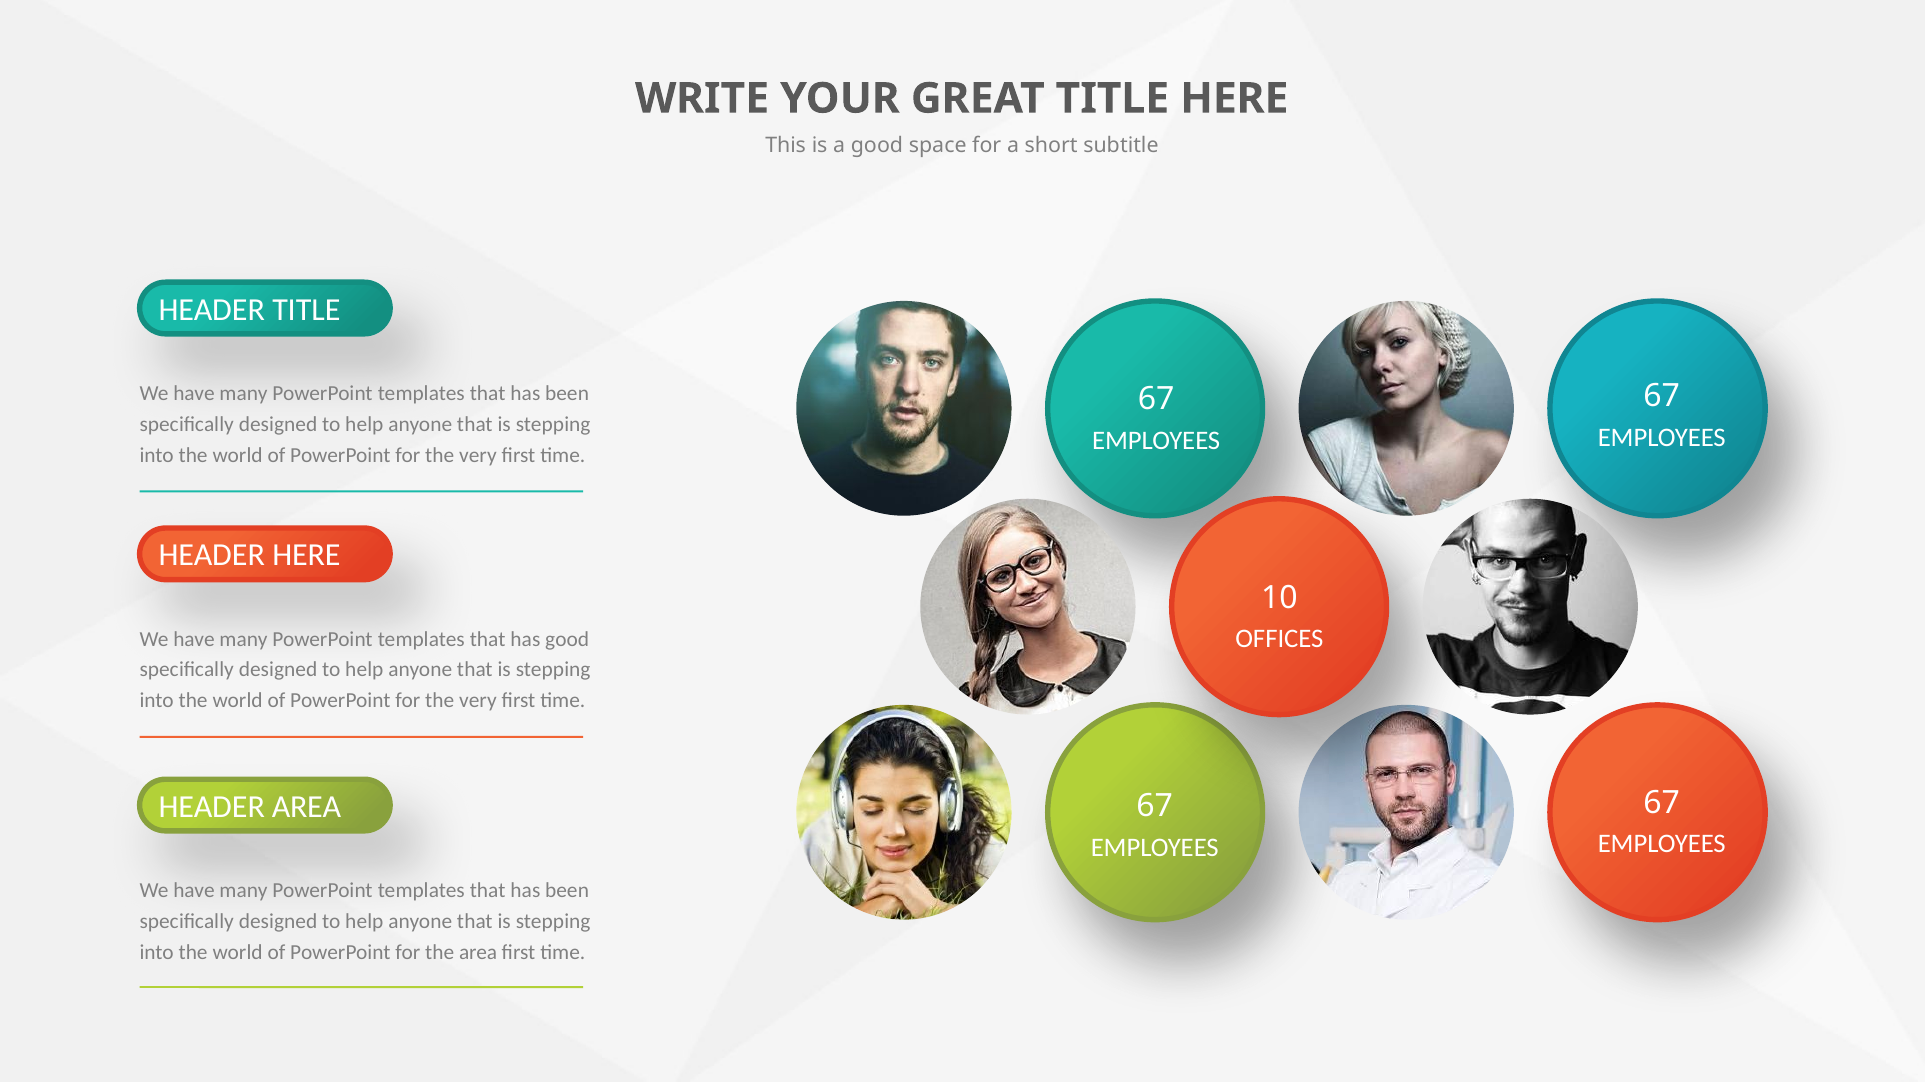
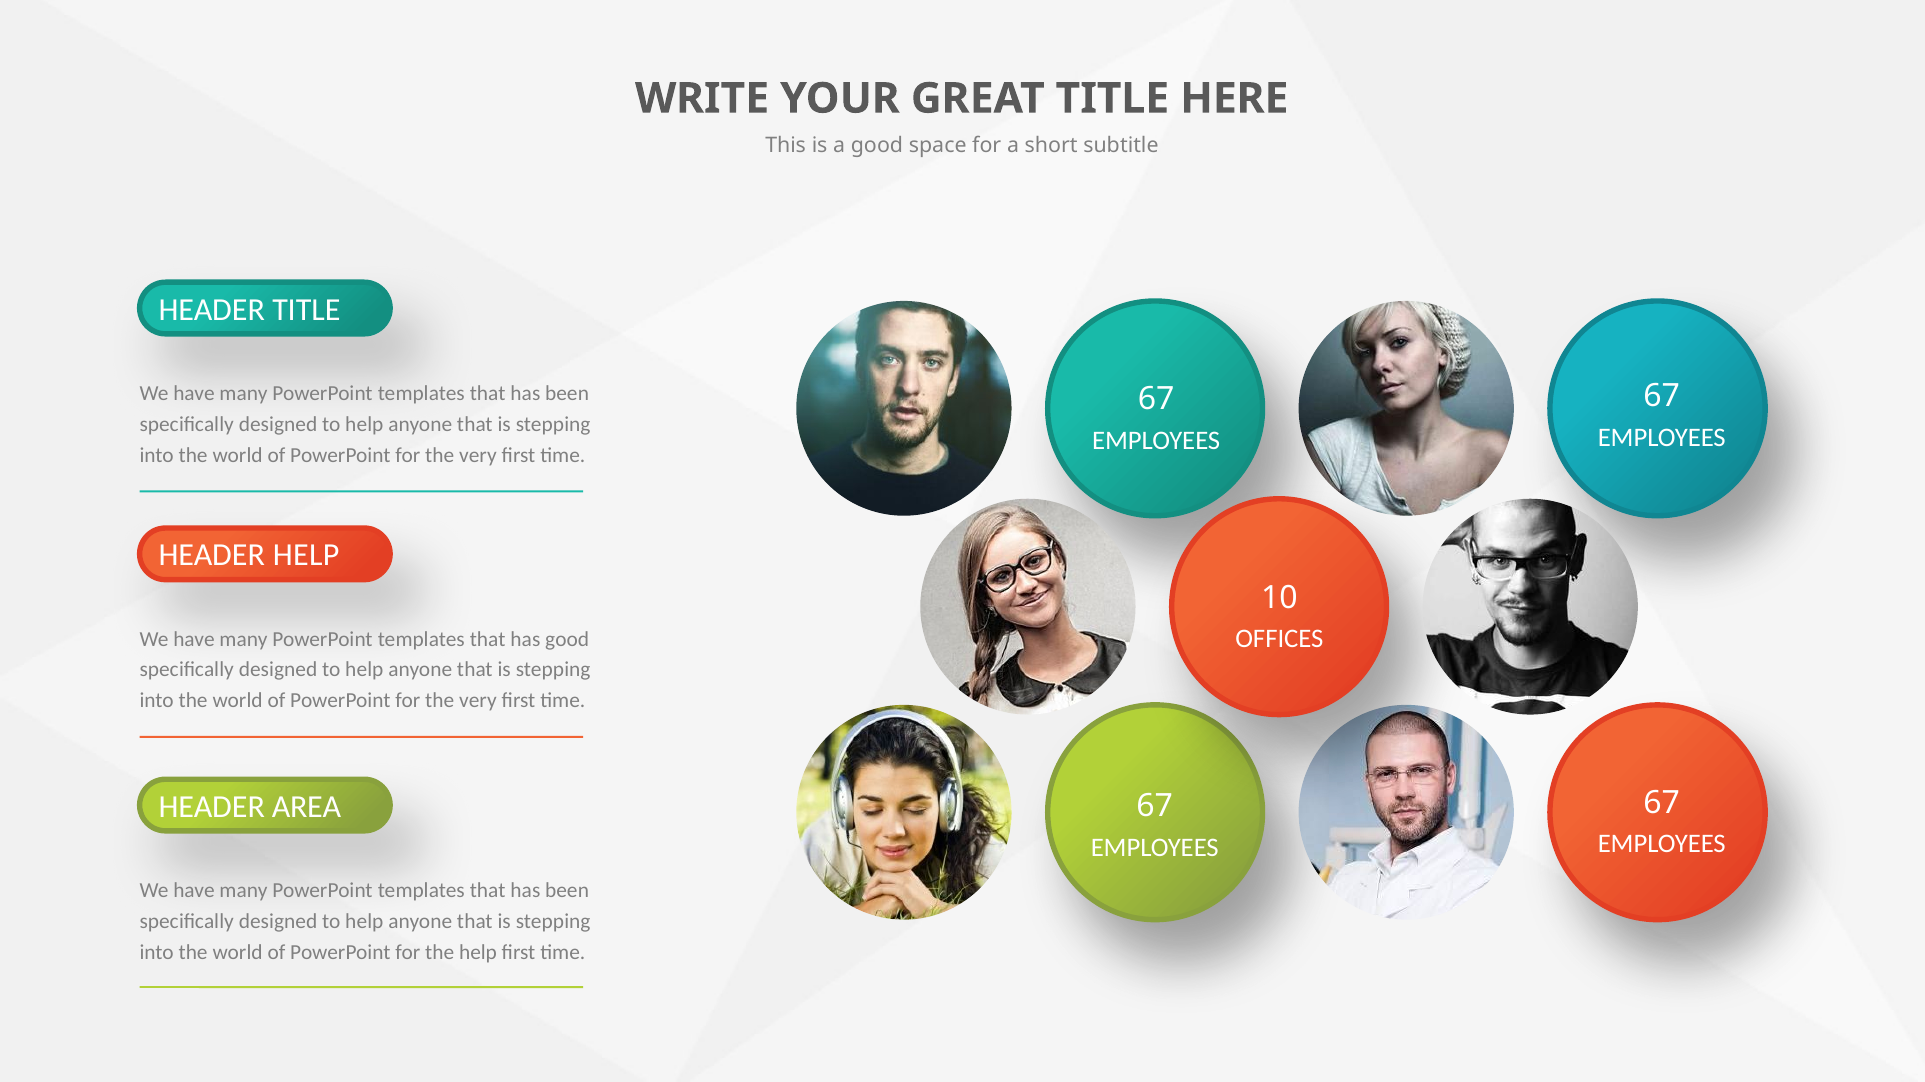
HEADER HERE: HERE -> HELP (306, 556)
the area: area -> help (478, 953)
